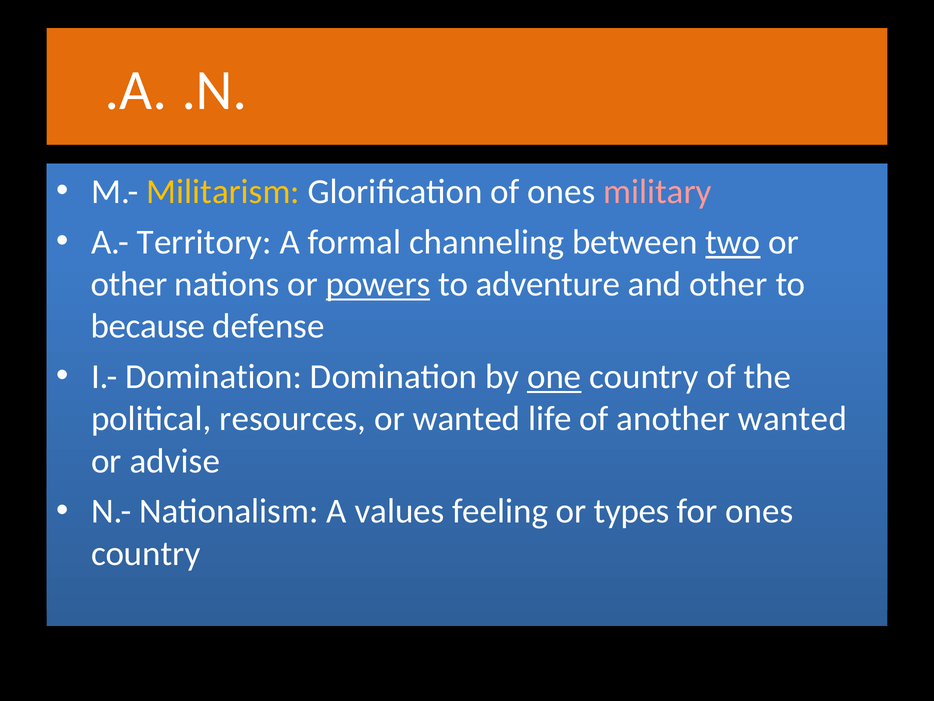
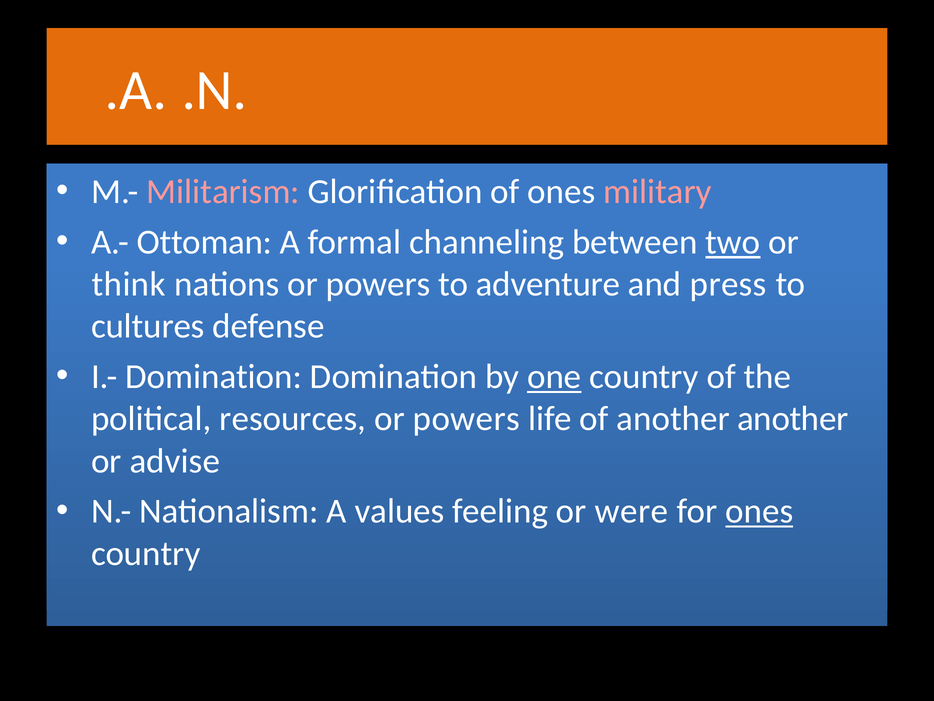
Militarism colour: yellow -> pink (223, 192)
Territory: Territory -> Ottoman (205, 242)
other: other -> think (129, 284)
powers underline: present -> none (378, 284)
and other: other -> press (728, 284)
because: because -> cultures (148, 326)
wanted: wanted -> powers (466, 419)
another wanted: wanted -> another (793, 419)
types: types -> were (631, 511)
ones underline: none -> present (759, 511)
